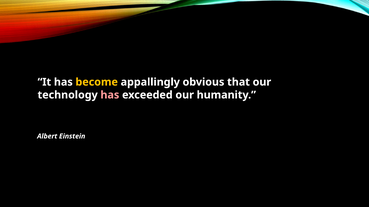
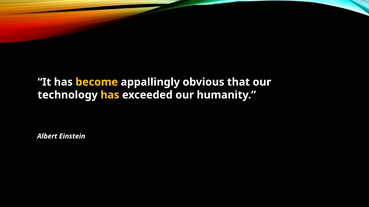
has colour: pink -> yellow (110, 95)
